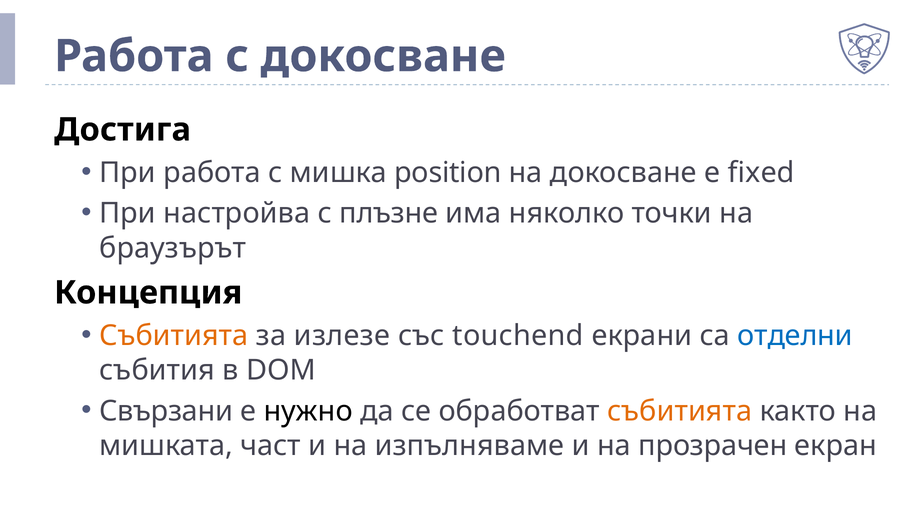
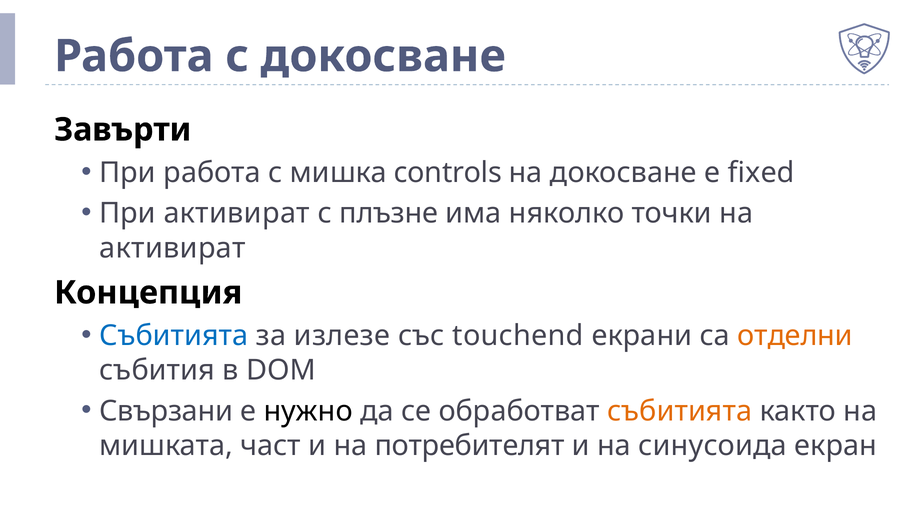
Достига: Достига -> Завърти (123, 130)
position: position -> controls (448, 173)
При настройва: настройва -> активират (237, 214)
браузърът: браузърът -> активират (173, 248)
Събитията colour: orange -> blue (174, 336)
отделни colour: blue -> orange (795, 336)
изпълняваме: изпълняваме -> потребителят (470, 446)
прозрачен: прозрачен -> синусоида (713, 446)
